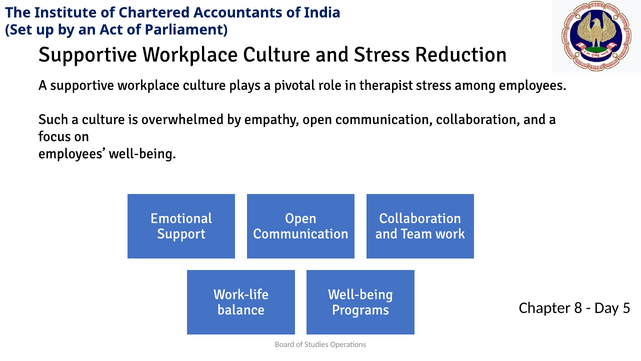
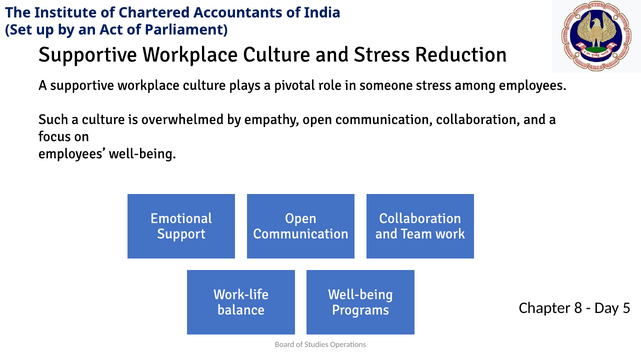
therapist: therapist -> someone (386, 85)
